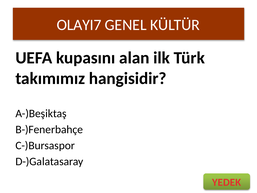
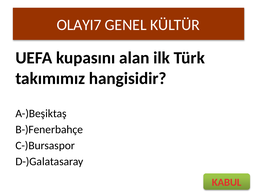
YEDEK: YEDEK -> KABUL (227, 182)
